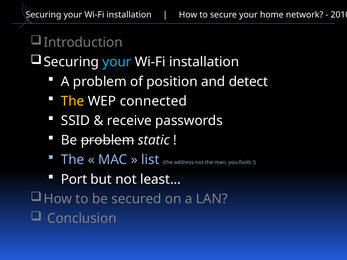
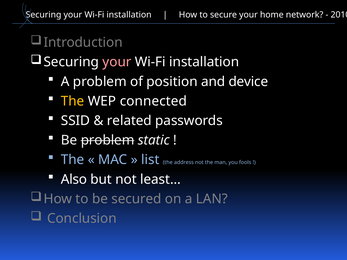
your colour: light blue -> pink (117, 62)
detect: detect -> device (248, 82)
receive: receive -> related (129, 121)
Port: Port -> Also (74, 180)
